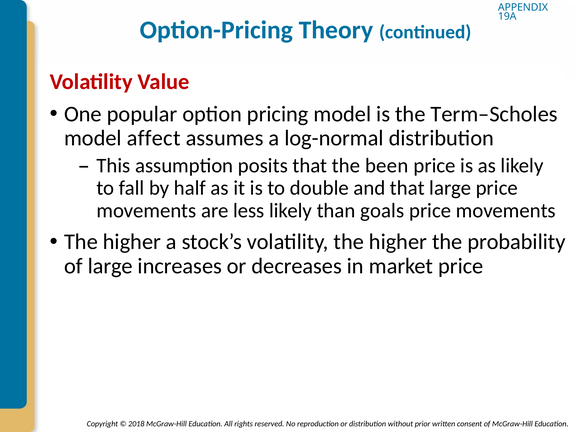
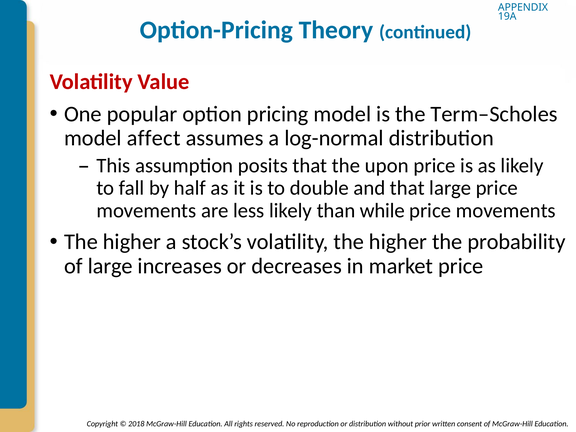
been: been -> upon (387, 165)
goals: goals -> while (382, 211)
